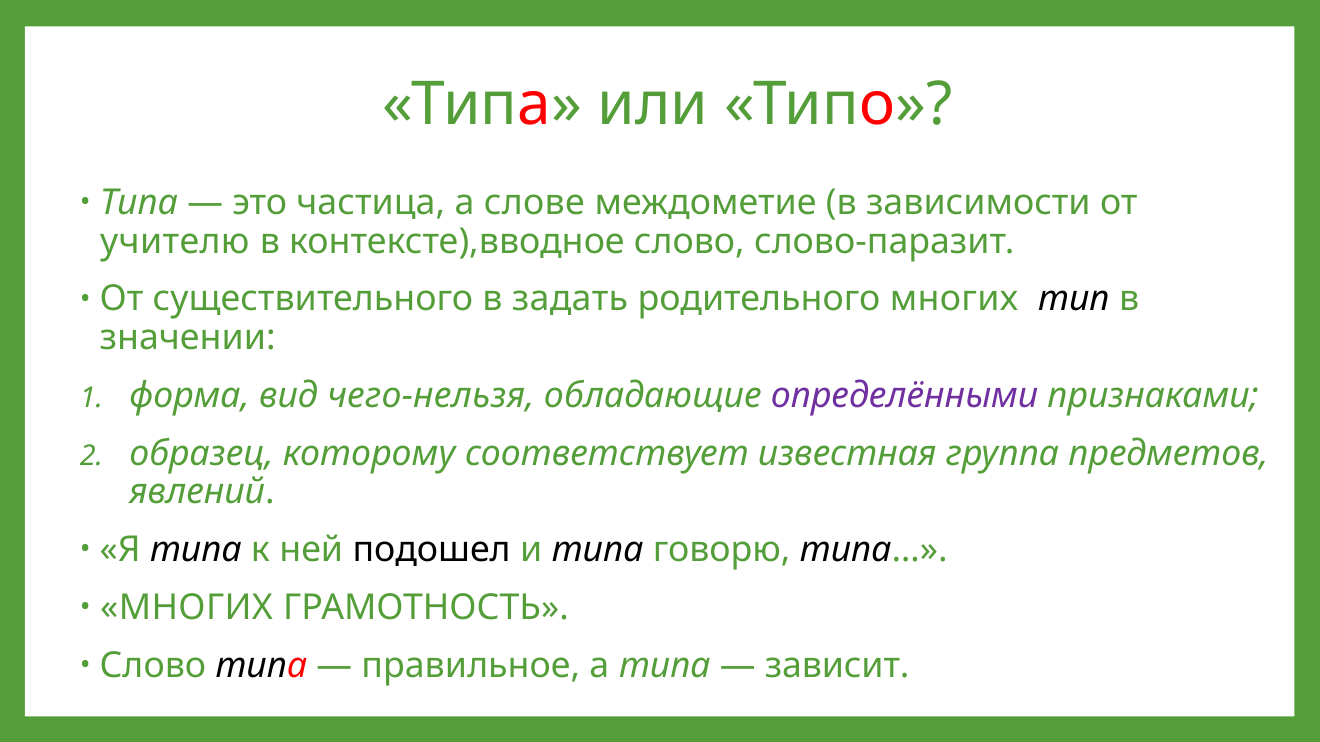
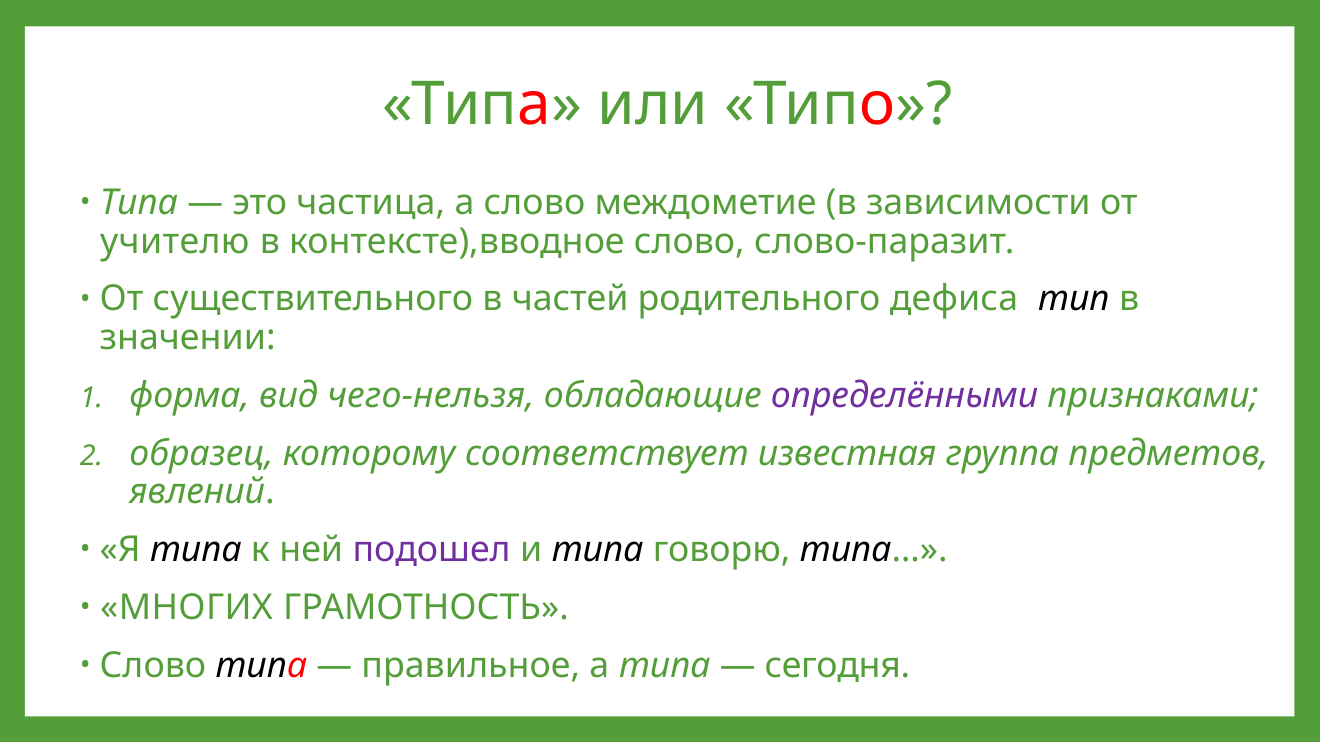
а слове: слове -> слово (535, 203)
задать: задать -> частей (570, 299)
родительного многих: многих -> дефиса (954, 299)
подошел colour: black -> purple (432, 550)
зависит: зависит -> сегодня (837, 666)
